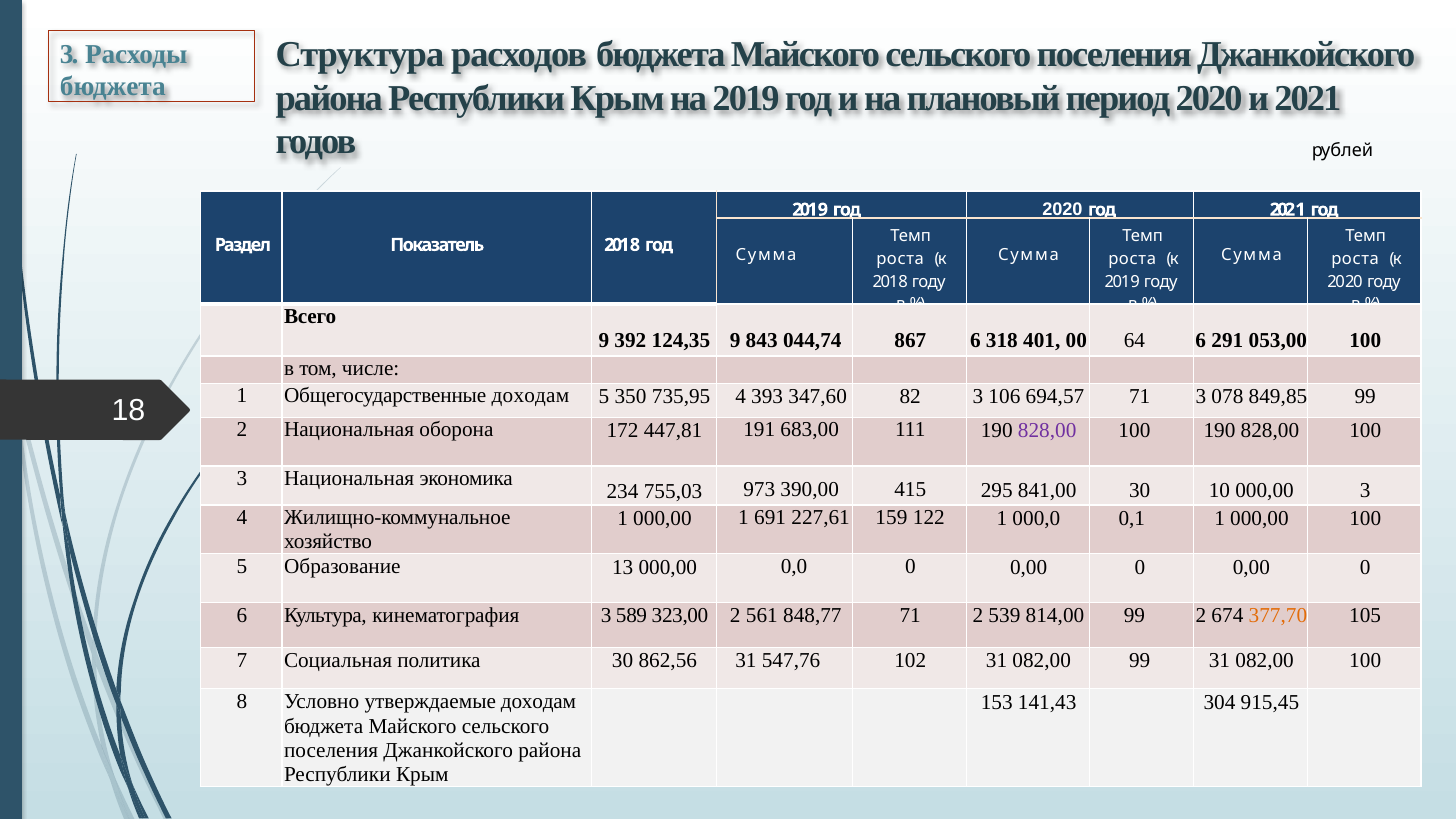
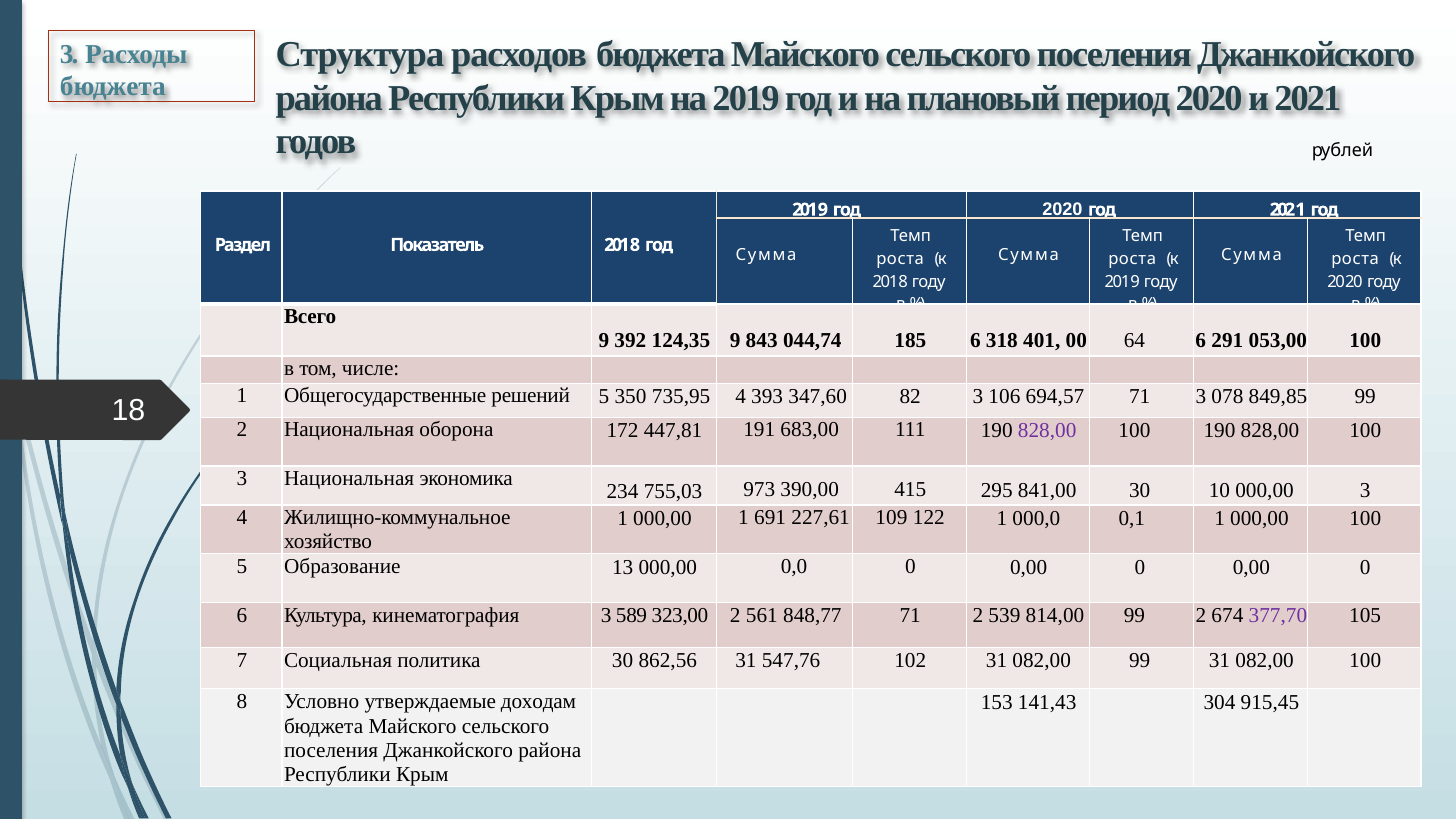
867: 867 -> 185 (910, 340)
Общегосударственные доходам: доходам -> решений (531, 396)
159: 159 -> 109 (891, 518)
377,70 colour: orange -> purple (1278, 616)
